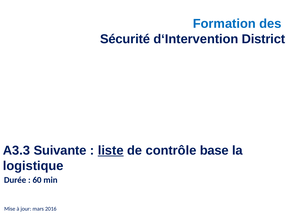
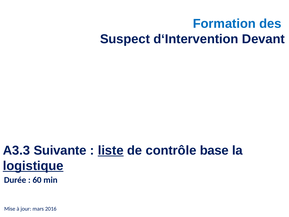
Sécurité: Sécurité -> Suspect (125, 39)
District: District -> Devant (263, 39)
logistique underline: none -> present (33, 166)
